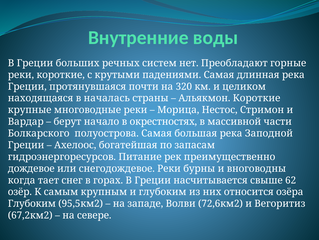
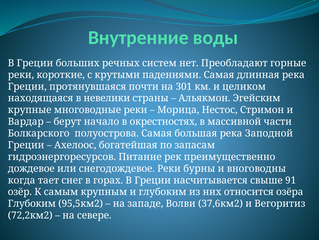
320: 320 -> 301 (184, 86)
началась: началась -> невелики (107, 98)
Альякмон Короткие: Короткие -> Эгейским (257, 98)
62: 62 -> 91 (291, 180)
72,6км2: 72,6км2 -> 37,6км2 (220, 203)
67,2км2: 67,2км2 -> 72,2км2 (30, 215)
